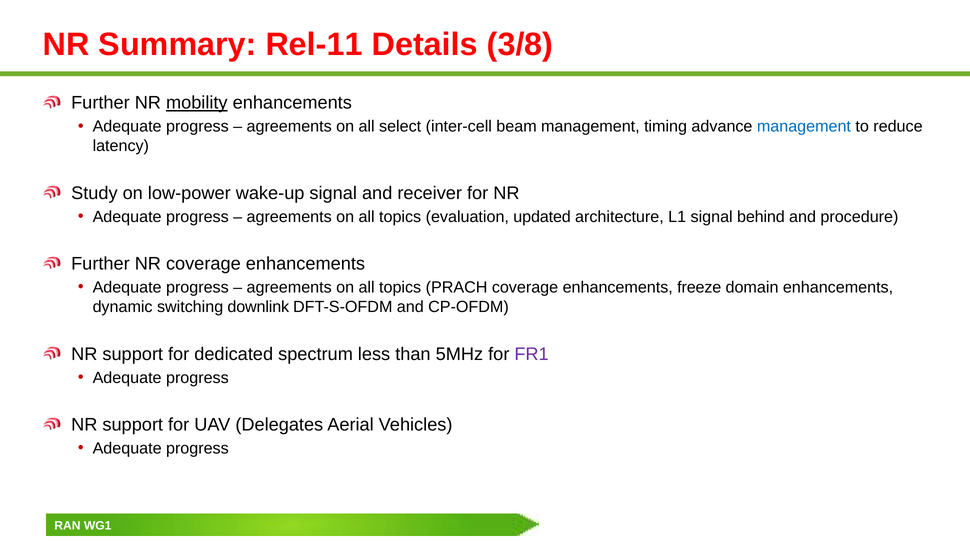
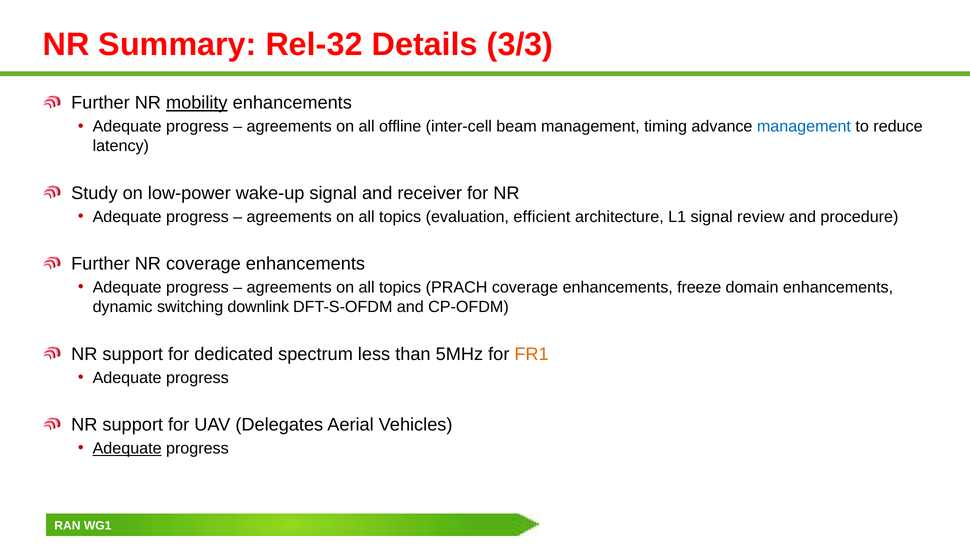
Rel-11: Rel-11 -> Rel-32 (314, 44)
3/8: 3/8 -> 3/3 (520, 44)
select: select -> offline (400, 127)
updated: updated -> efficient (542, 217)
behind: behind -> review (761, 217)
FR1 colour: purple -> orange (532, 354)
Adequate underline: none -> present (127, 448)
